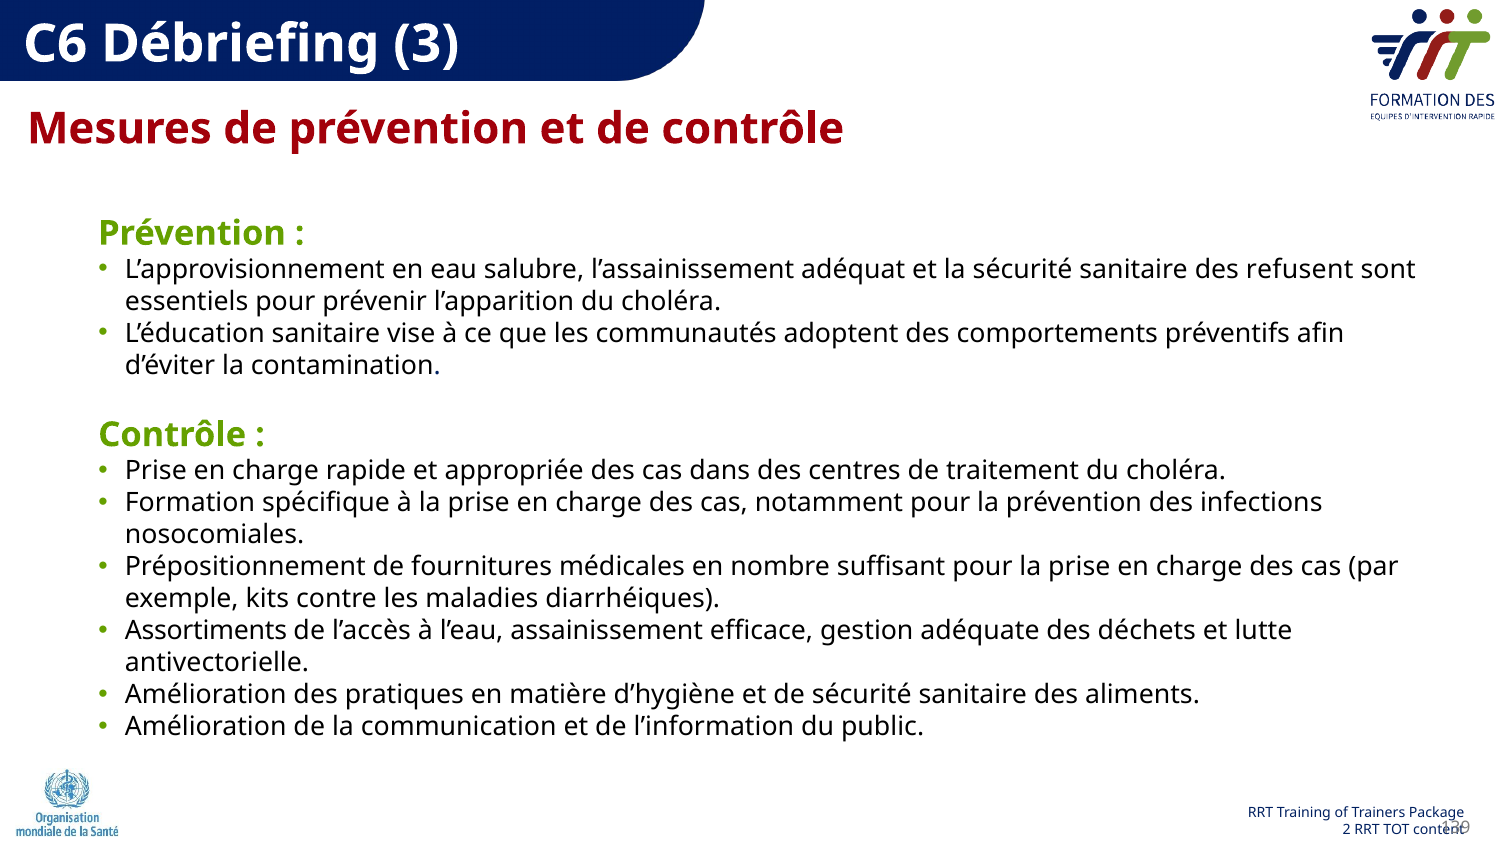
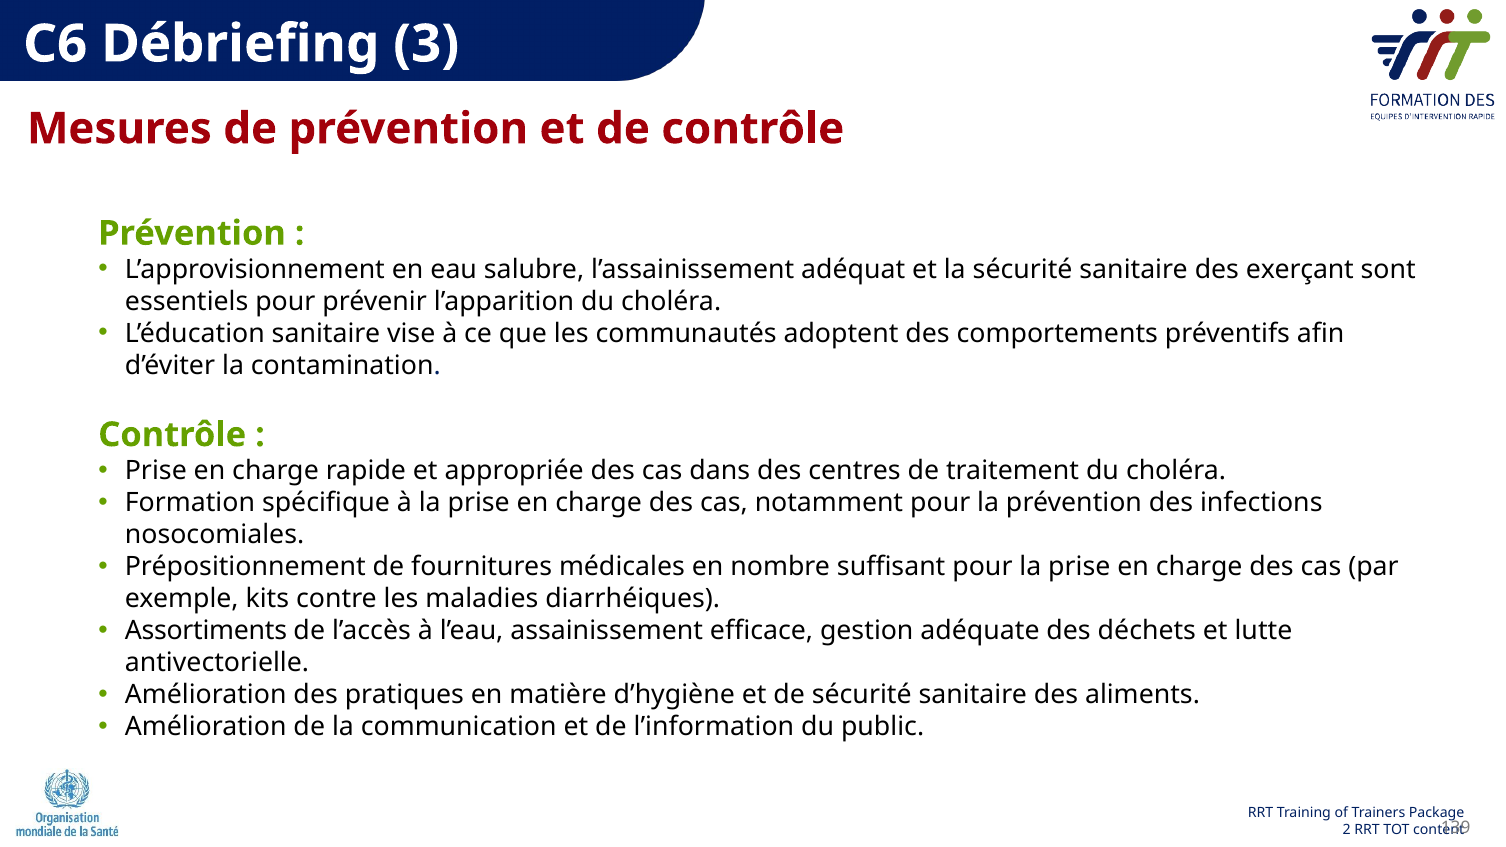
refusent: refusent -> exerçant (1300, 270)
